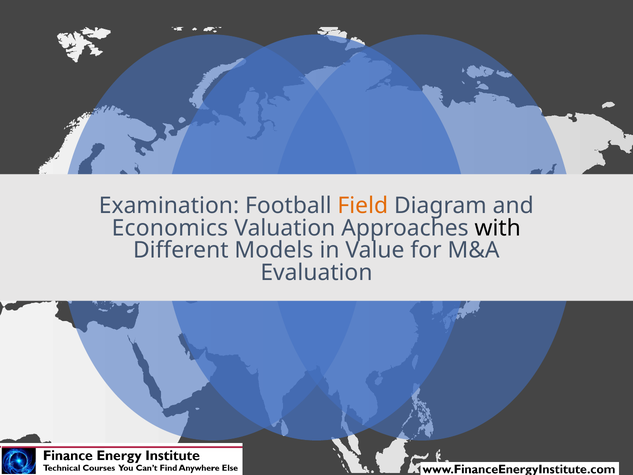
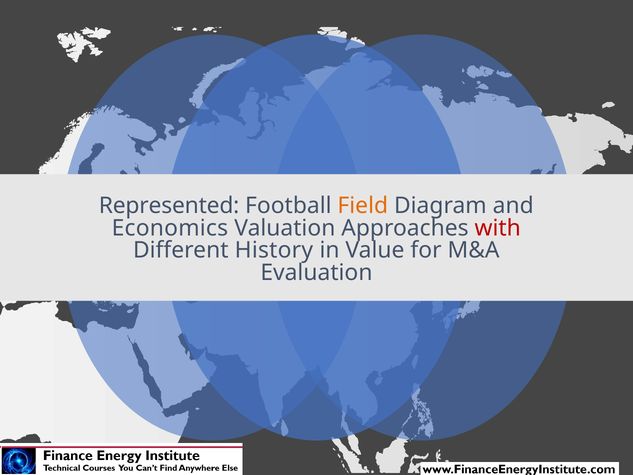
Examination: Examination -> Represented (169, 206)
with colour: black -> red (498, 228)
Models: Models -> History (274, 250)
